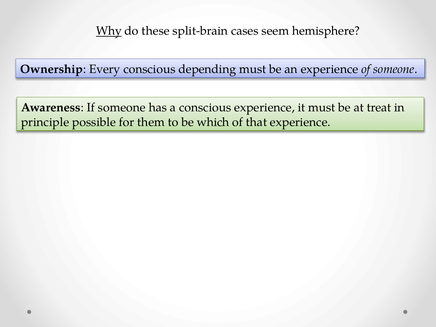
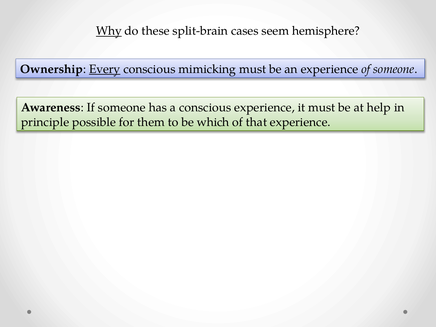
Every underline: none -> present (105, 69)
depending: depending -> mimicking (207, 69)
treat: treat -> help (379, 108)
